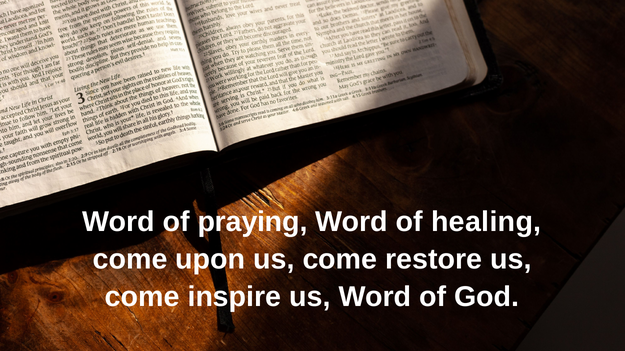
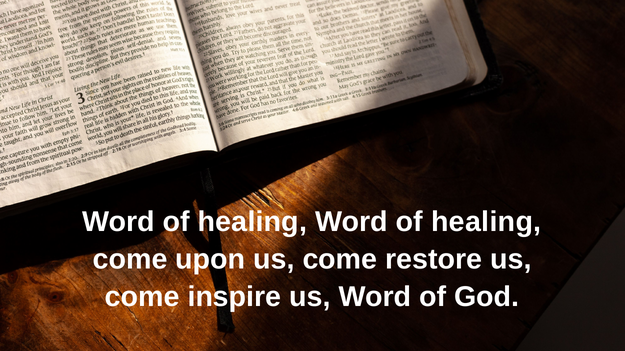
praying: praying -> healing (252, 222)
